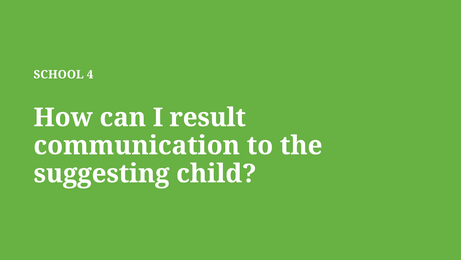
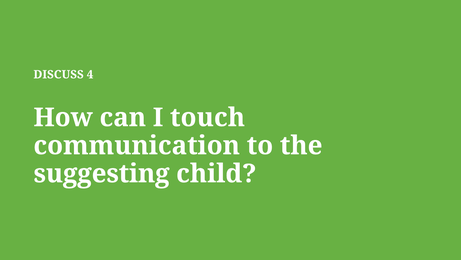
SCHOOL: SCHOOL -> DISCUSS (59, 74)
result: result -> touch (207, 117)
